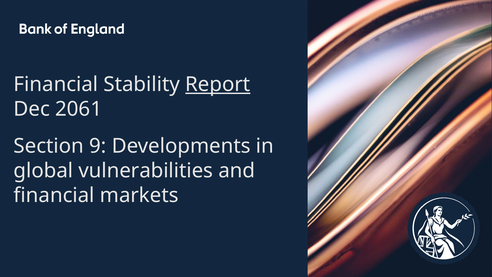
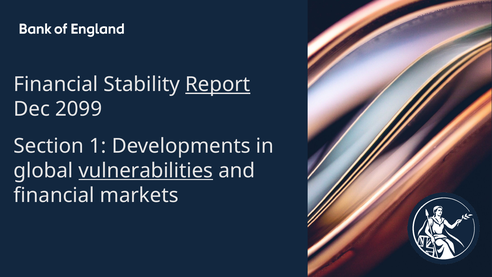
2061: 2061 -> 2099 (79, 109)
9: 9 -> 1 (98, 146)
vulnerabilities underline: none -> present (146, 171)
